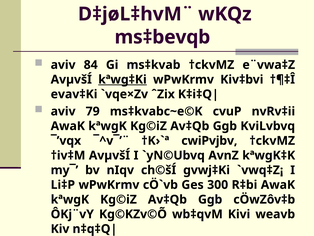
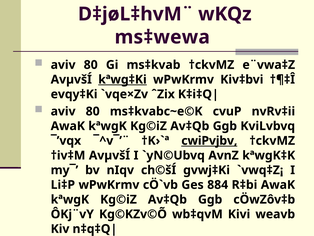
ms‡bevqb: ms‡bevqb -> ms‡wewa (162, 37)
84: 84 -> 80 (91, 65)
evav‡Ki: evav‡Ki -> evqy‡Ki (74, 94)
79: 79 -> 80 (93, 111)
cwiPvjbv underline: none -> present (209, 140)
300: 300 -> 884 (218, 184)
